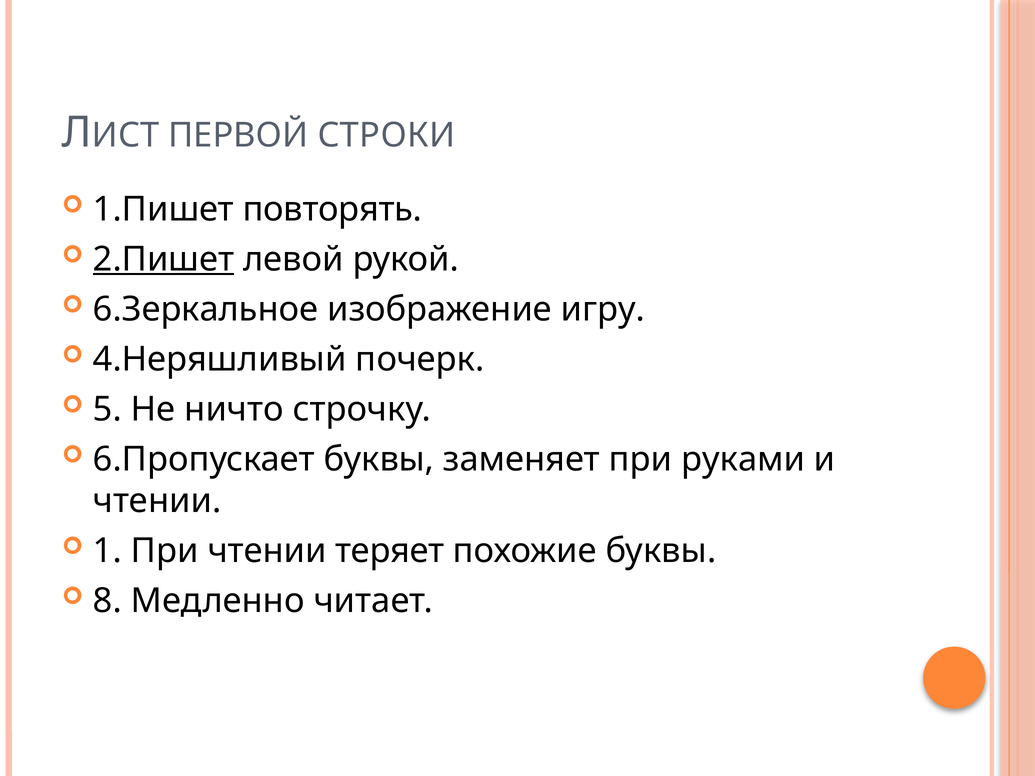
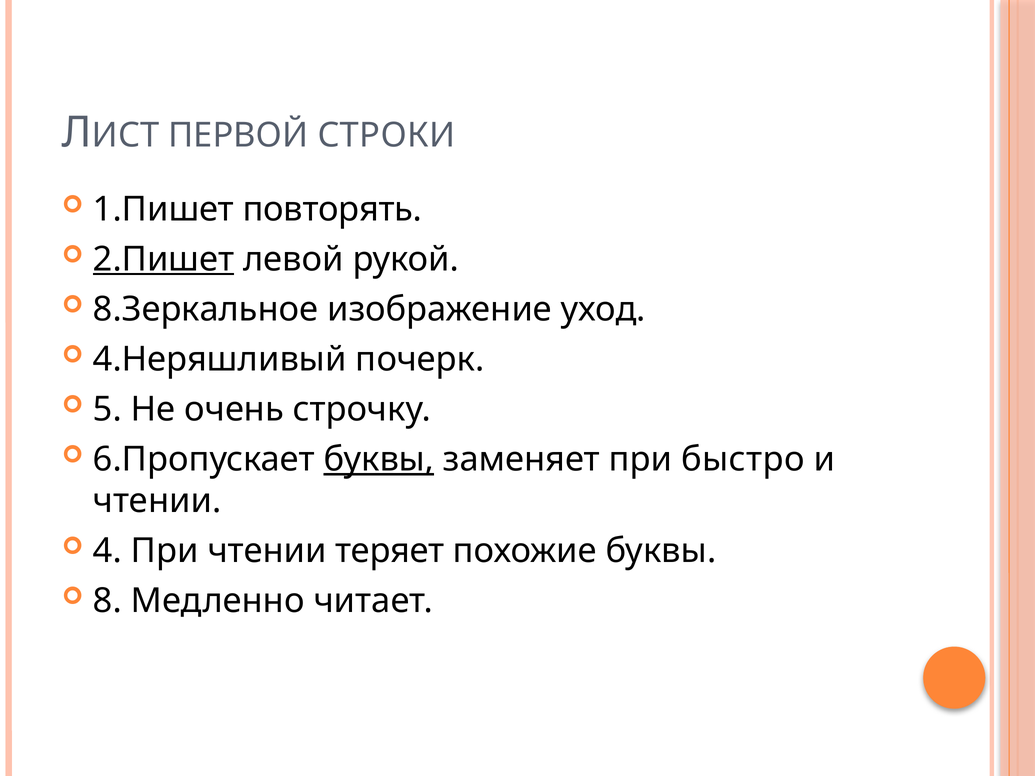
6.Зеркальное: 6.Зеркальное -> 8.Зеркальное (206, 309)
игру: игру -> уход (603, 309)
ничто: ничто -> очень (234, 409)
буквы underline: none -> present (379, 460)
руками: руками -> быстро (743, 460)
1: 1 -> 4 (107, 551)
